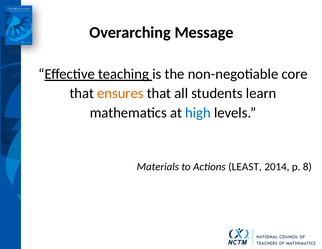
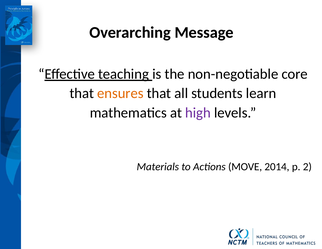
high colour: blue -> purple (198, 113)
LEAST: LEAST -> MOVE (245, 167)
8: 8 -> 2 (307, 167)
